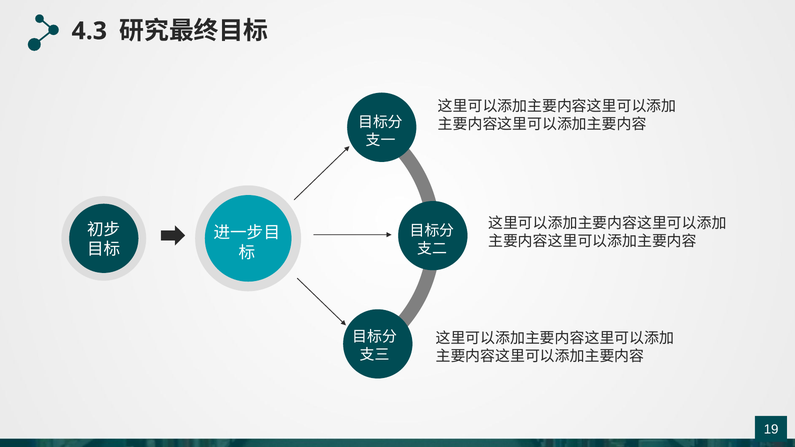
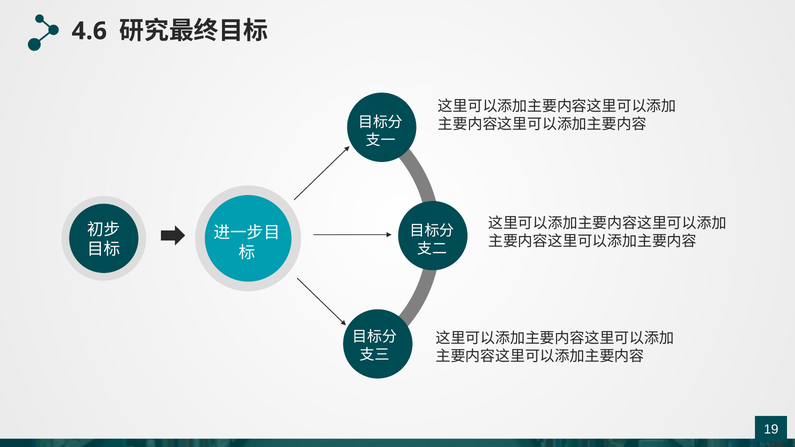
4.3: 4.3 -> 4.6 (89, 31)
